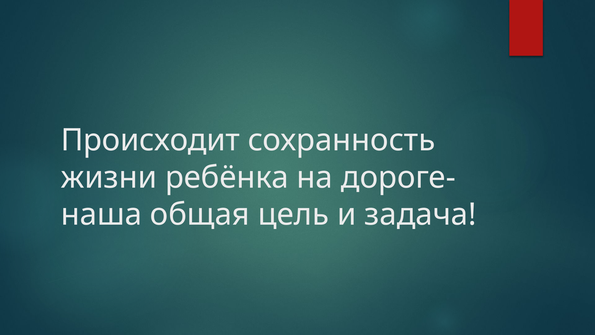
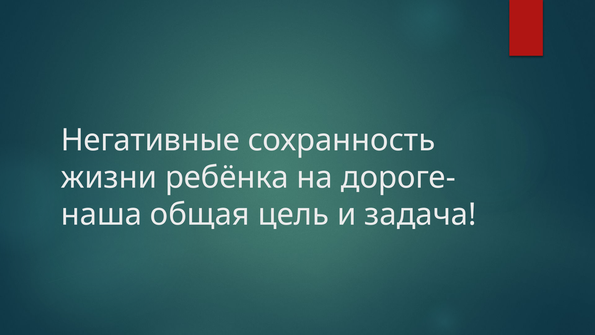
Происходит: Происходит -> Негативные (150, 140)
